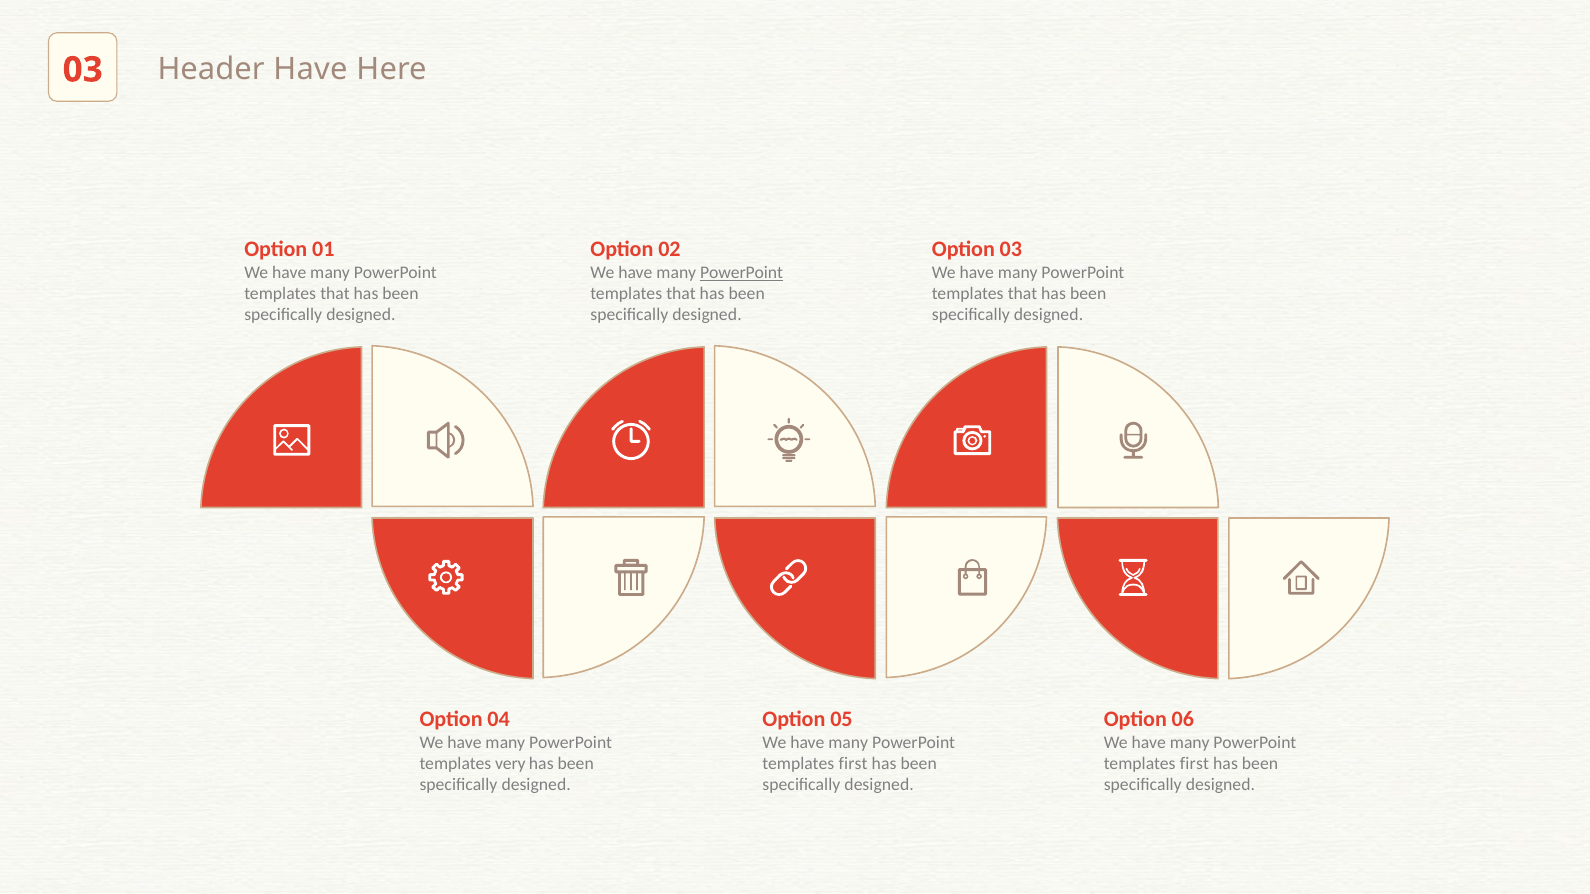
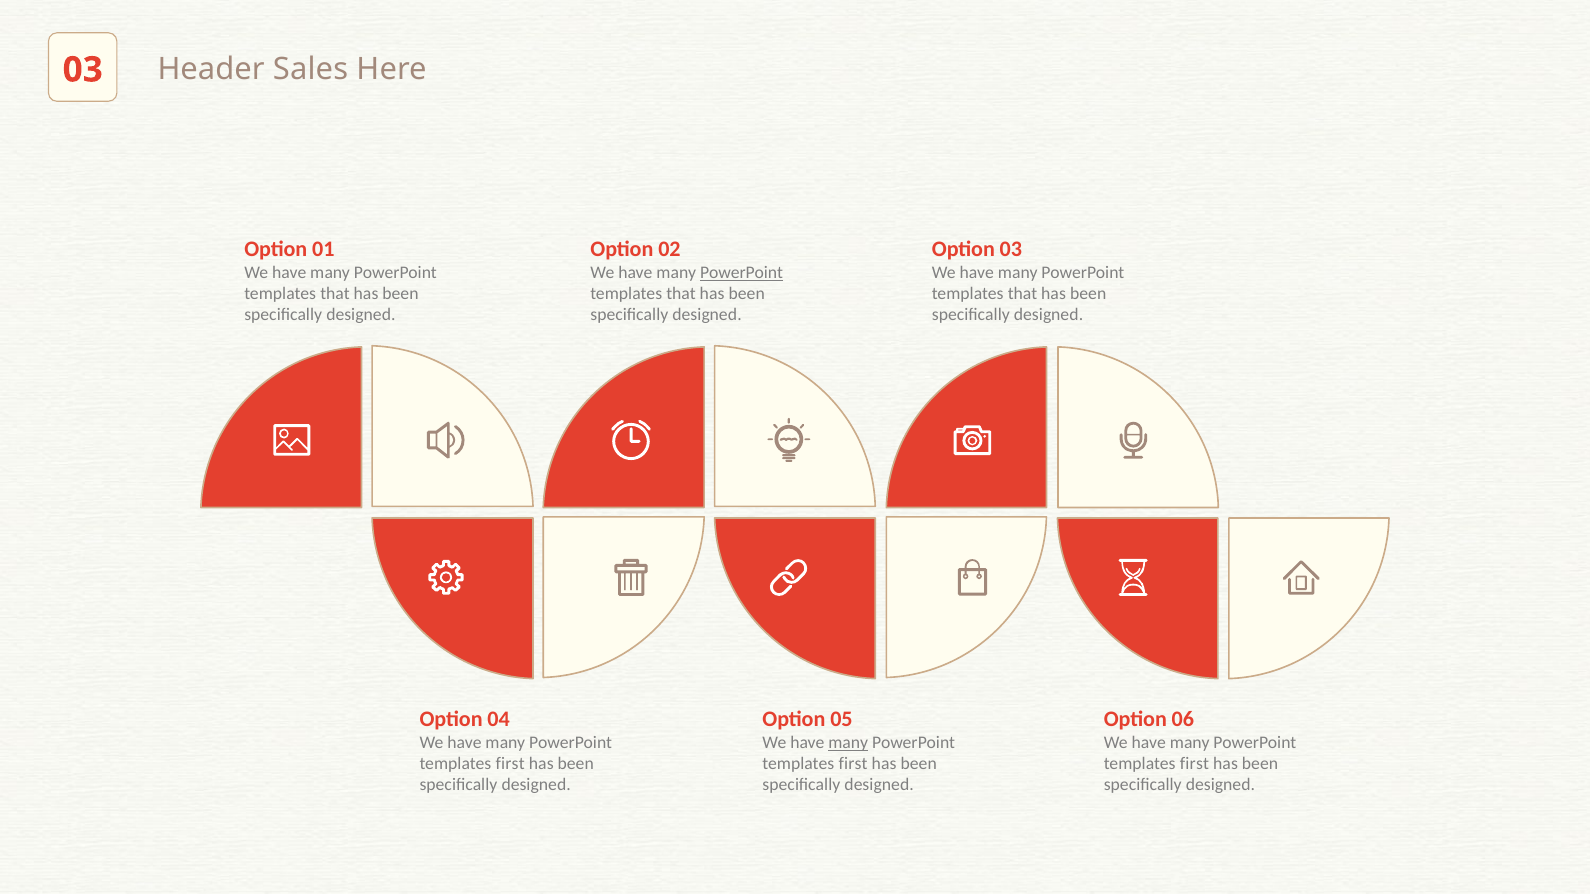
Header Have: Have -> Sales (311, 70)
many underline: none -> present (848, 743)
very: very -> first (510, 764)
